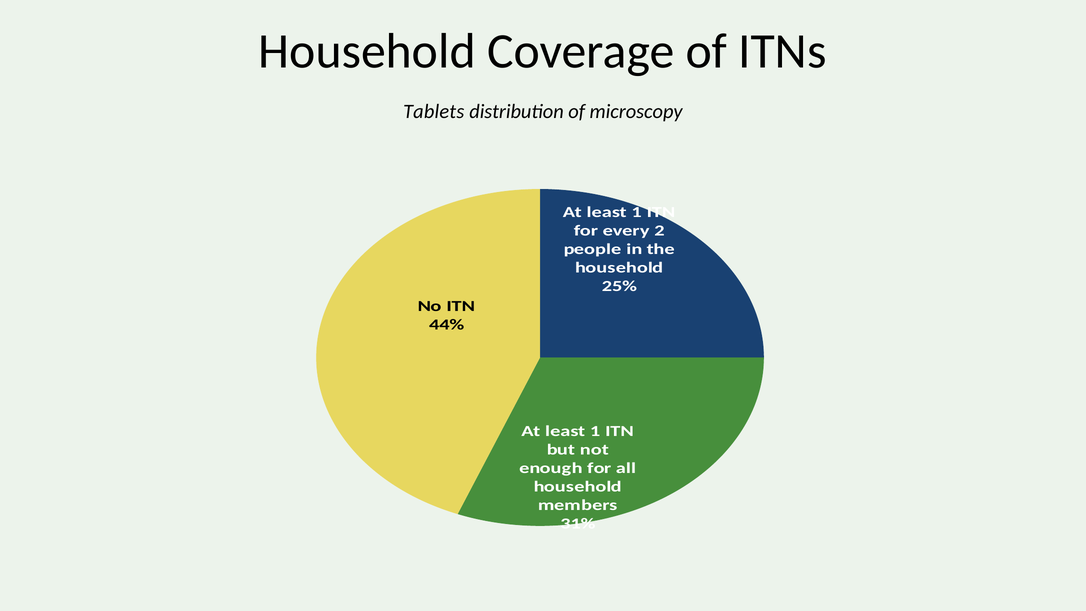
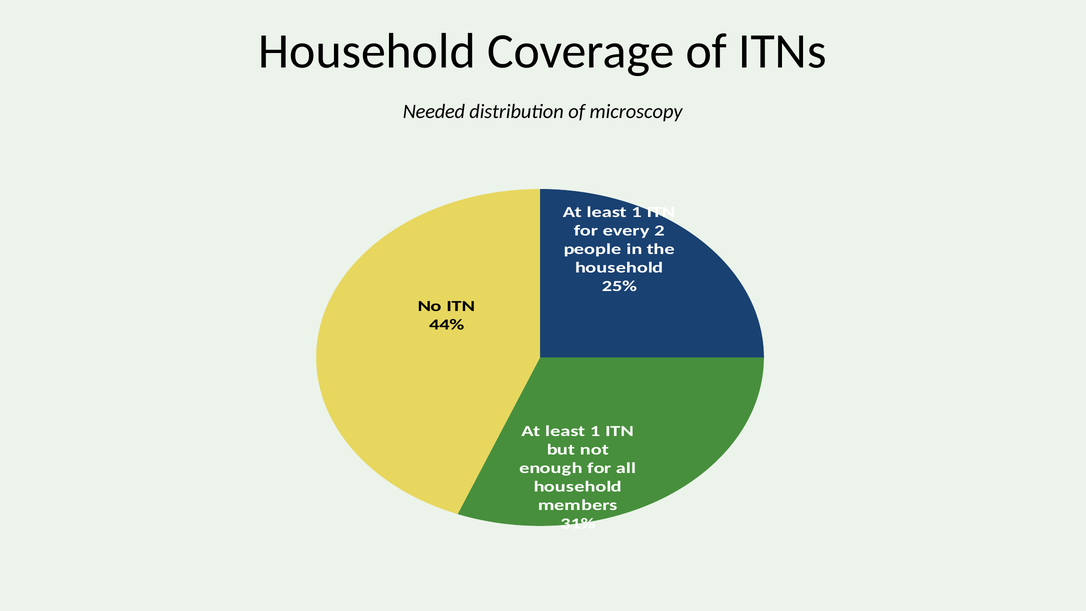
Tablets: Tablets -> Needed (434, 112)
